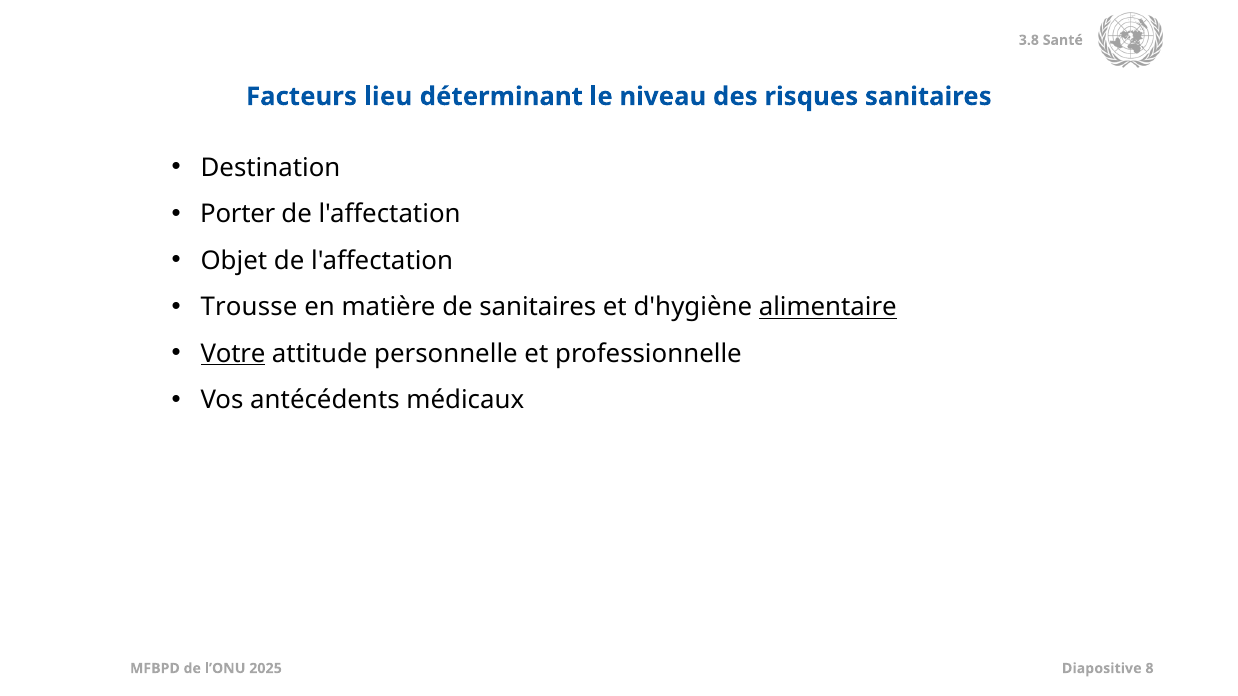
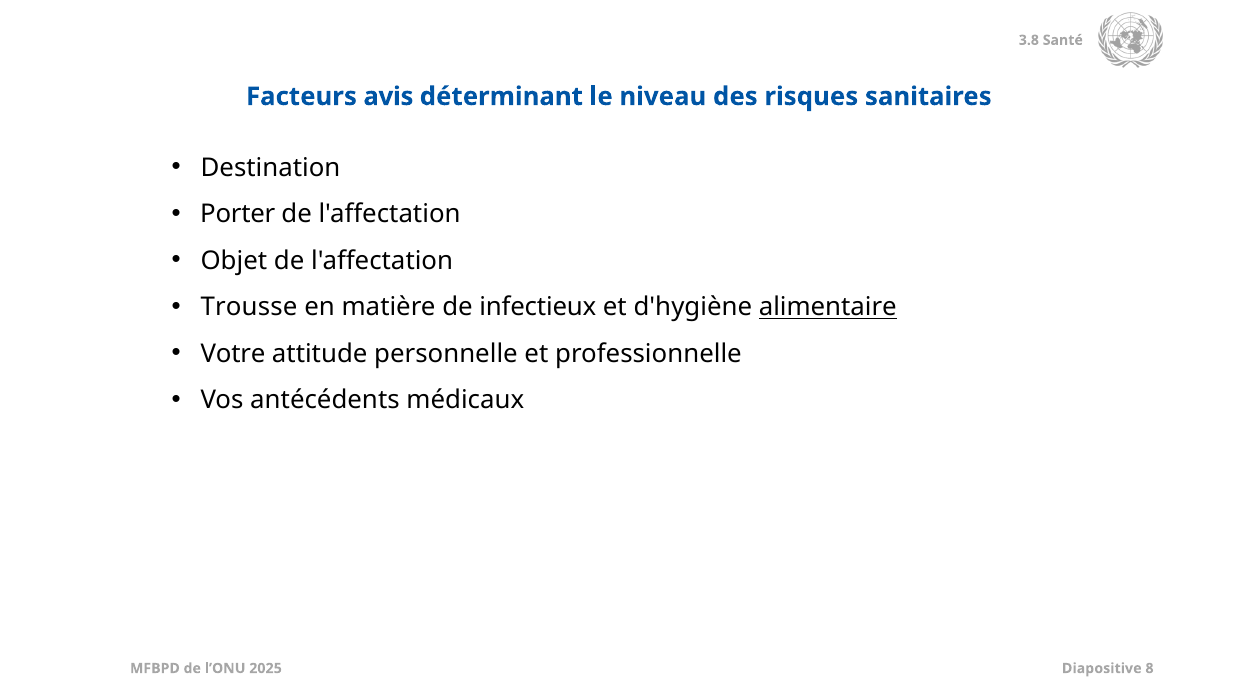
lieu: lieu -> avis (388, 97)
de sanitaires: sanitaires -> infectieux (538, 307)
Votre underline: present -> none (233, 354)
